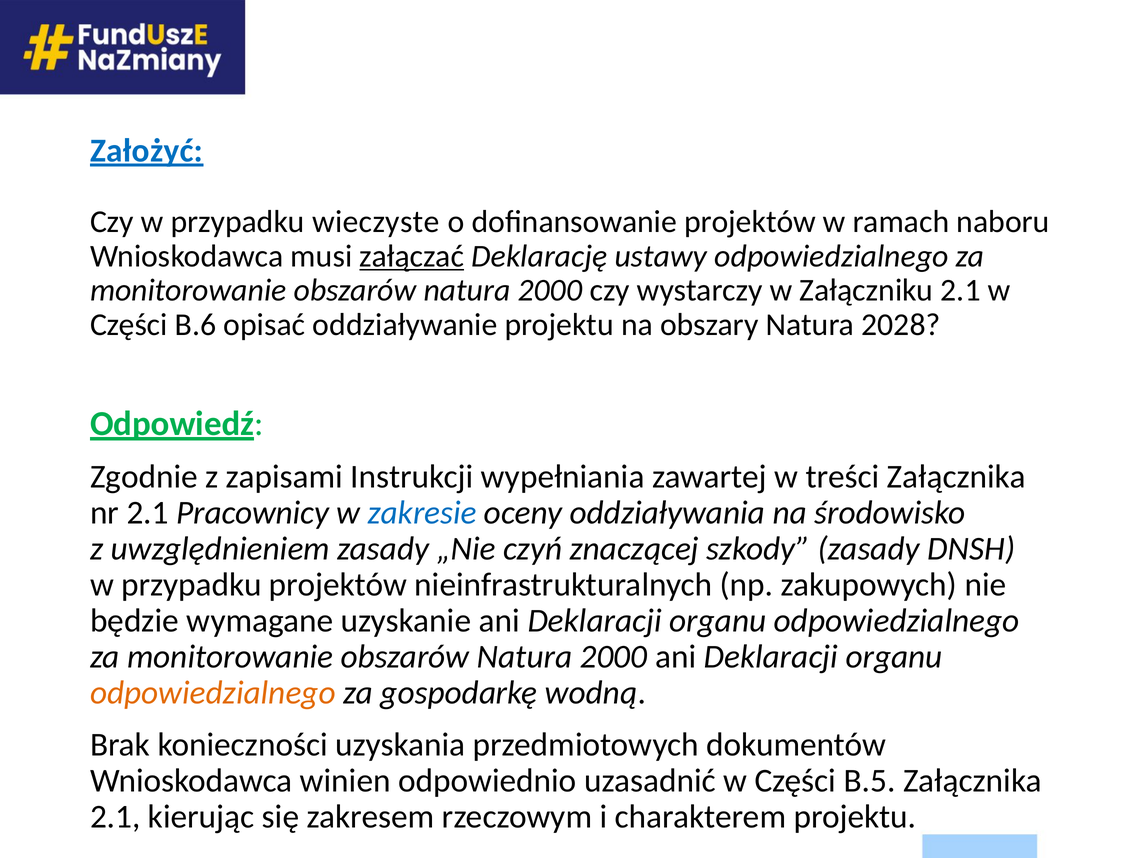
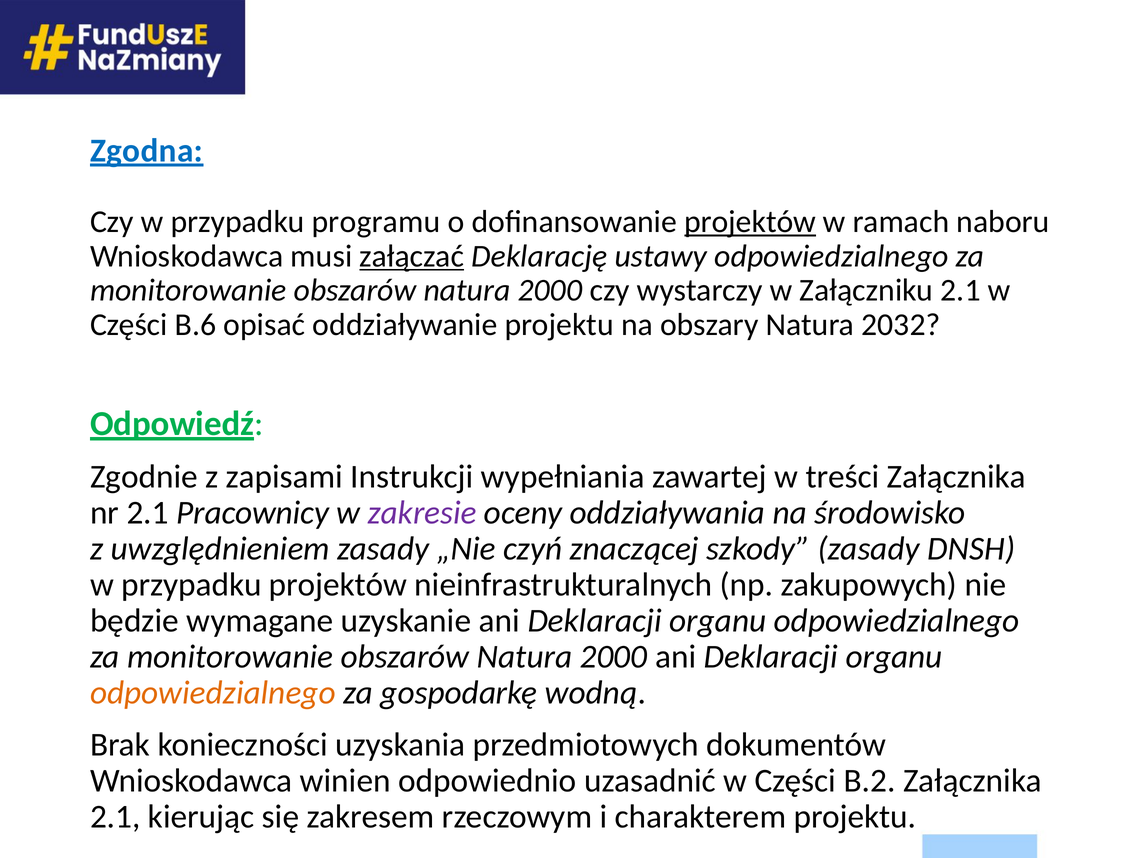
Założyć: Założyć -> Zgodna (147, 150)
wieczyste: wieczyste -> programu (376, 222)
projektów underline: none -> present (750, 222)
2028: 2028 -> 2032 (901, 324)
zakresie colour: blue -> purple (422, 512)
B.5: B.5 -> B.2 (870, 780)
